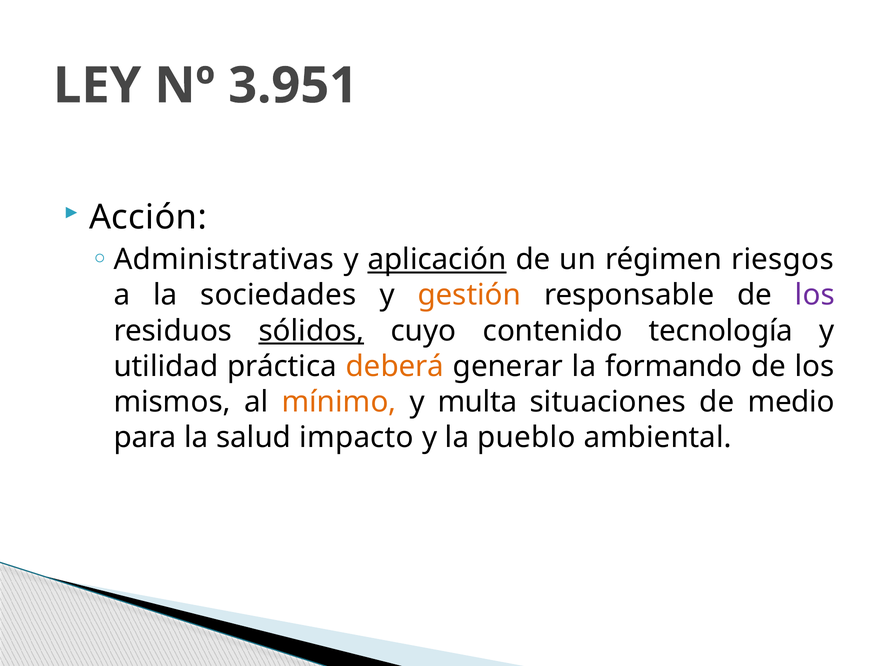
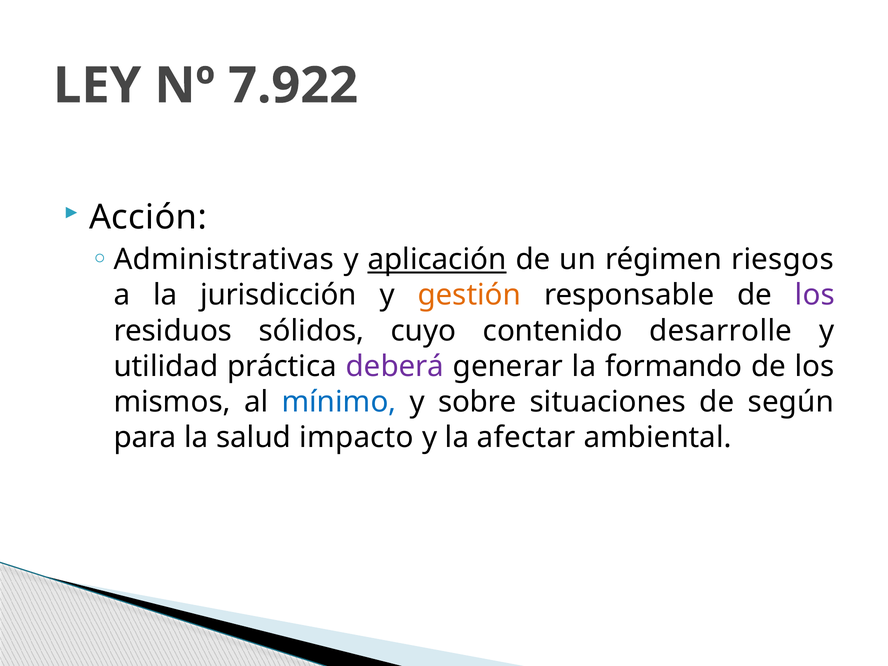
3.951: 3.951 -> 7.922 (293, 86)
sociedades: sociedades -> jurisdicción (278, 295)
sólidos underline: present -> none (311, 331)
tecnología: tecnología -> desarrolle (721, 331)
deberá colour: orange -> purple (395, 366)
mínimo colour: orange -> blue (339, 402)
multa: multa -> sobre (477, 402)
medio: medio -> según (791, 402)
pueblo: pueblo -> afectar (526, 437)
